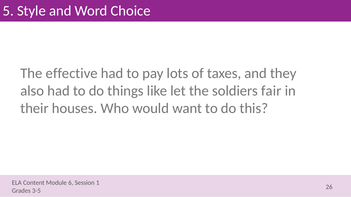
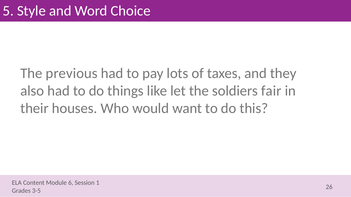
effective: effective -> previous (72, 73)
